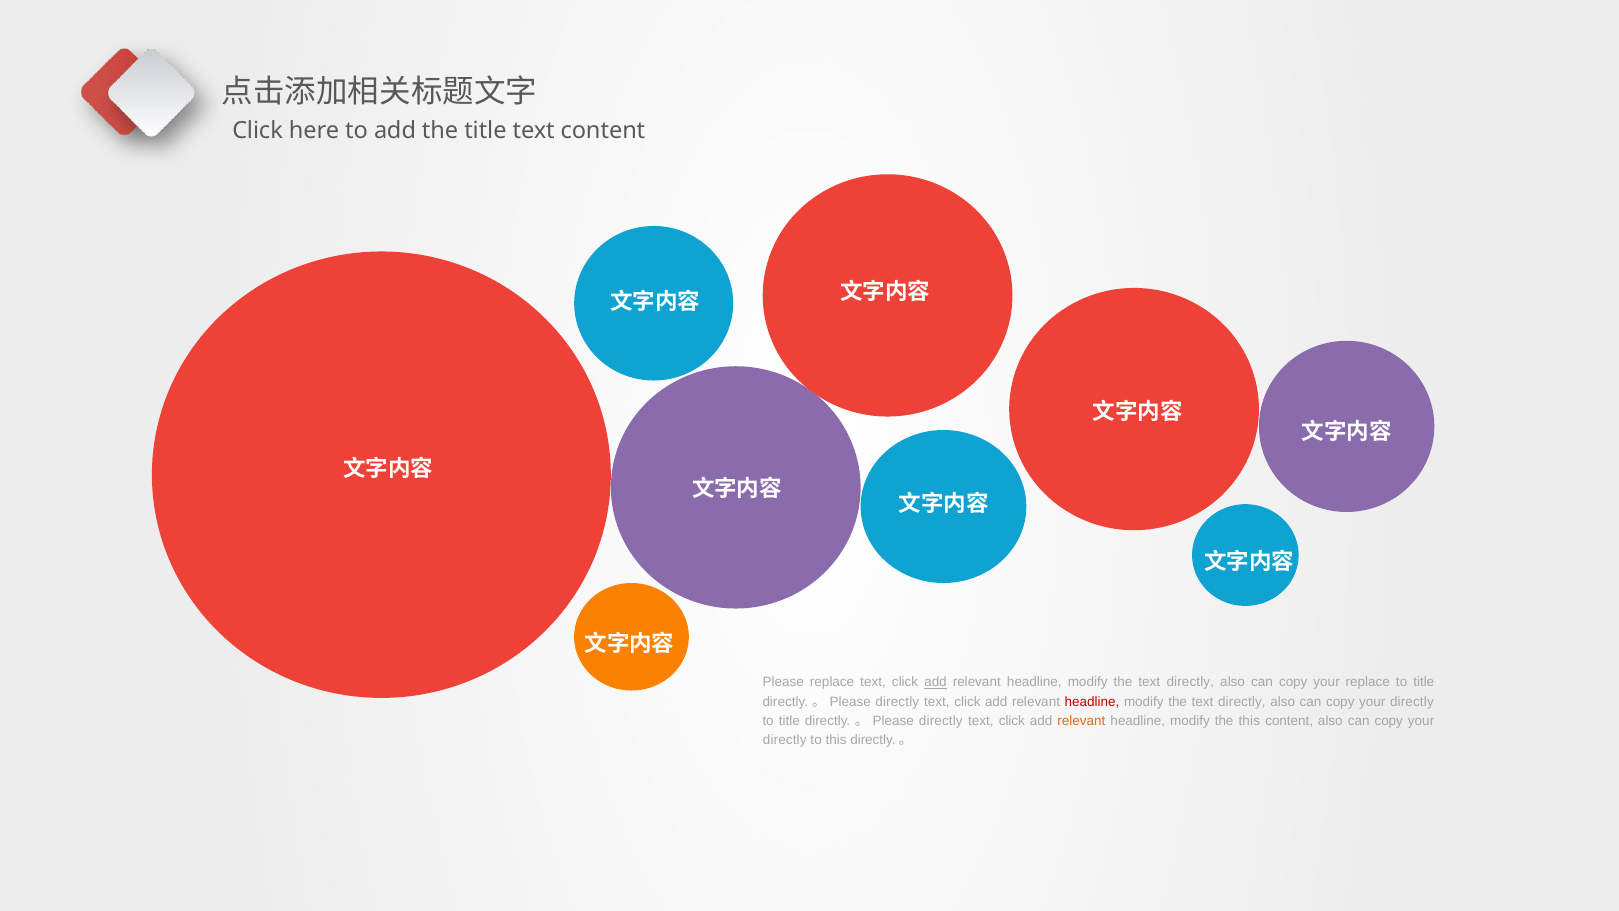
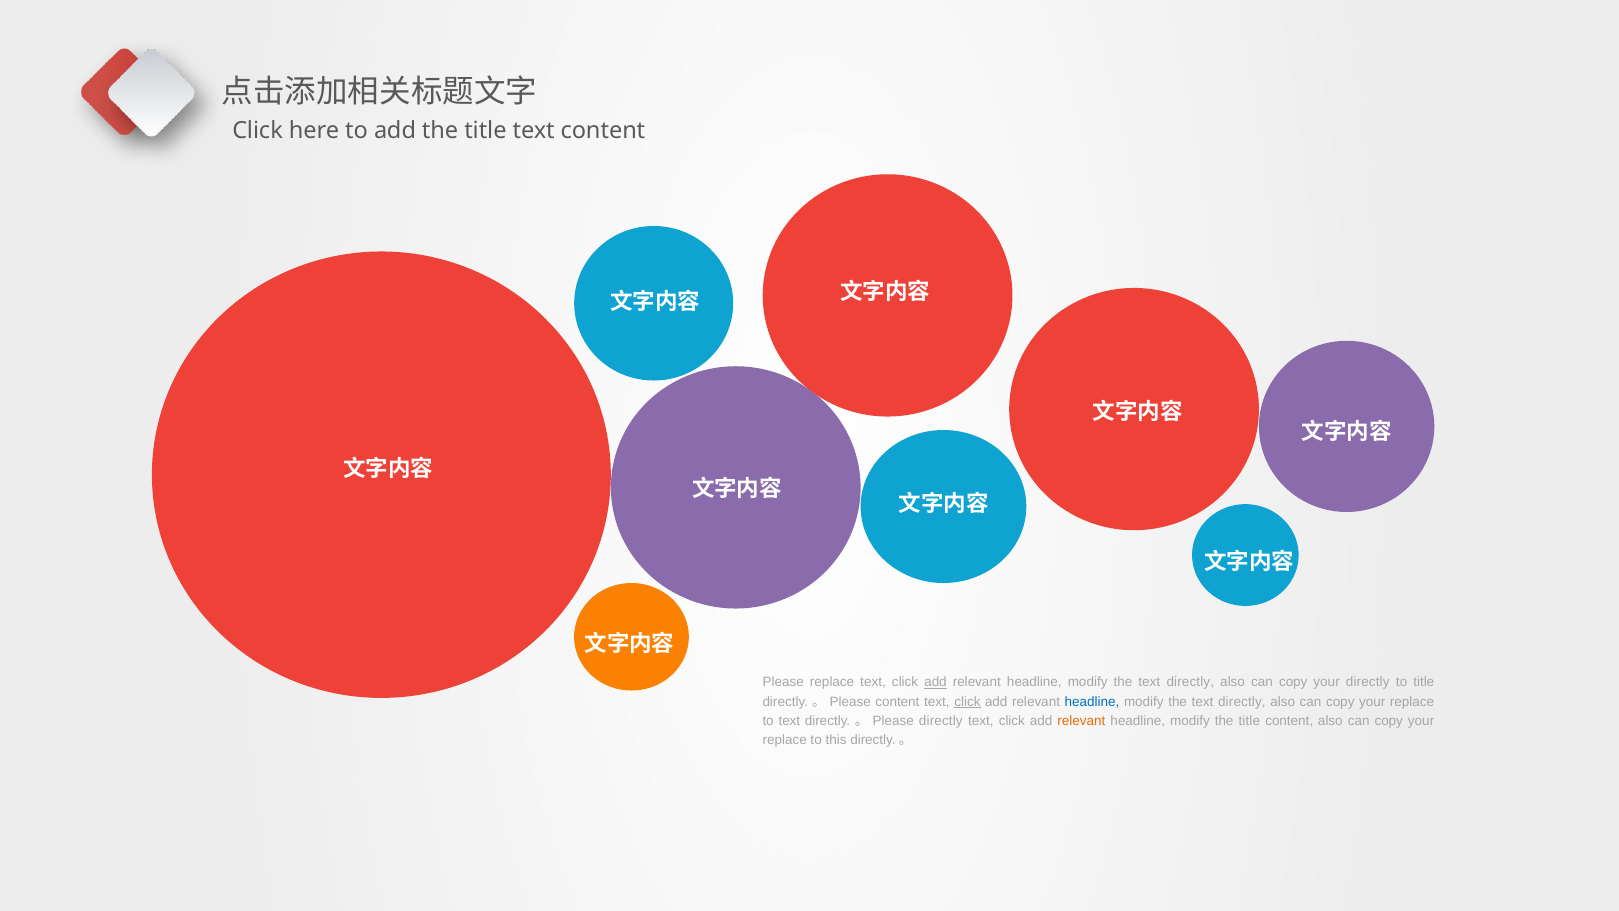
your replace: replace -> directly (1368, 682)
directly: directly -> content (897, 701)
click underline: none -> present (967, 701)
headline colour: red -> blue (1092, 701)
directly: directly -> replace (1412, 701)
title: title -> text (789, 721)
modify the this: this -> title (1249, 721)
directly: directly -> replace (785, 740)
